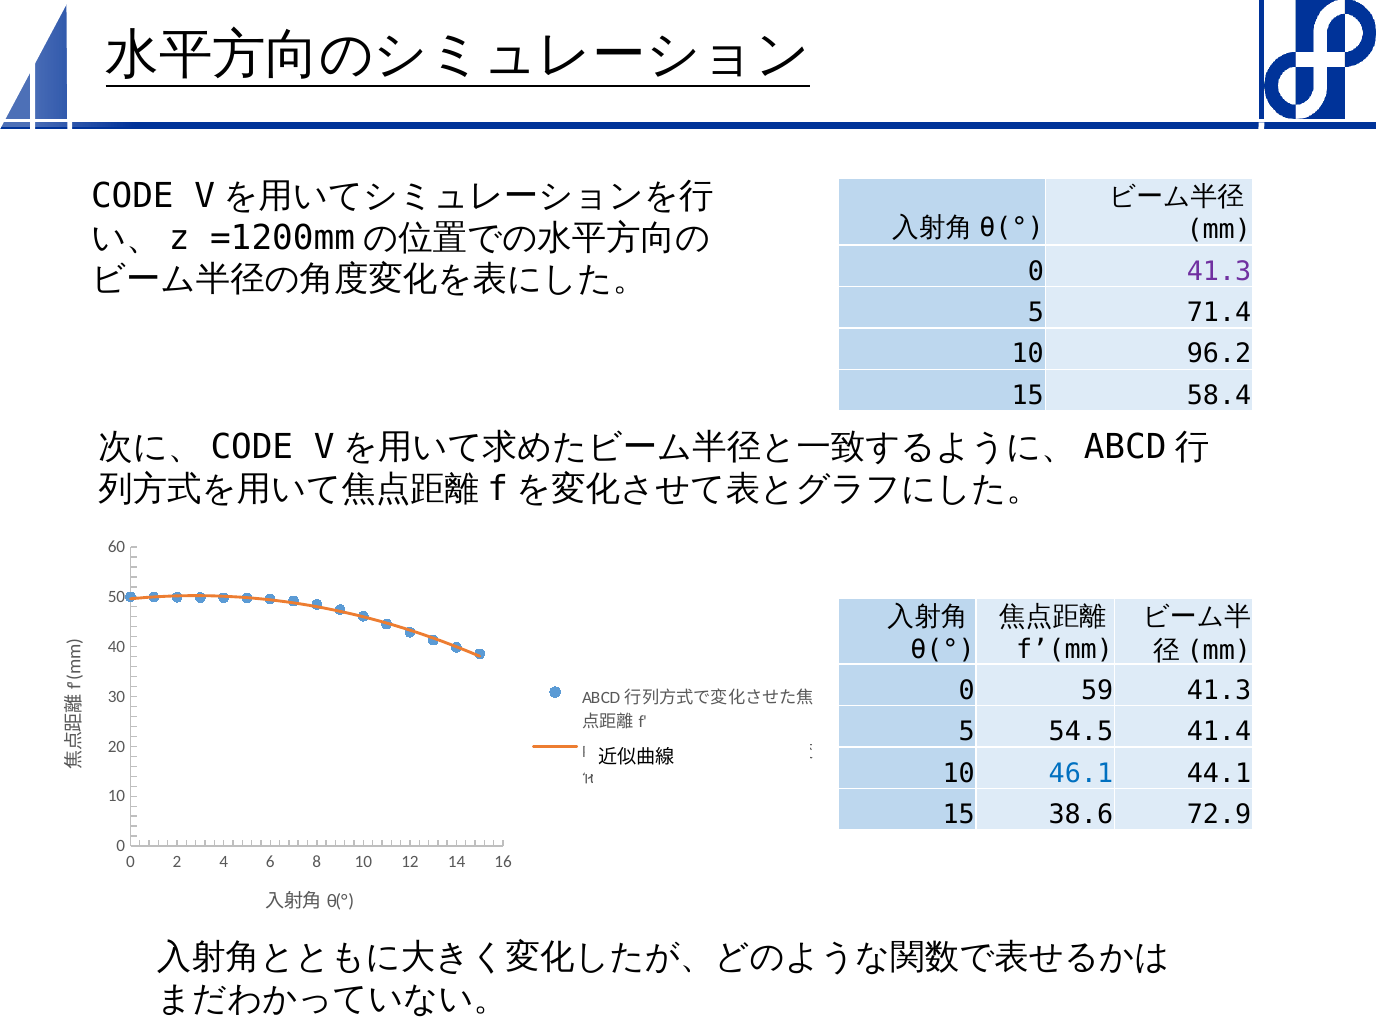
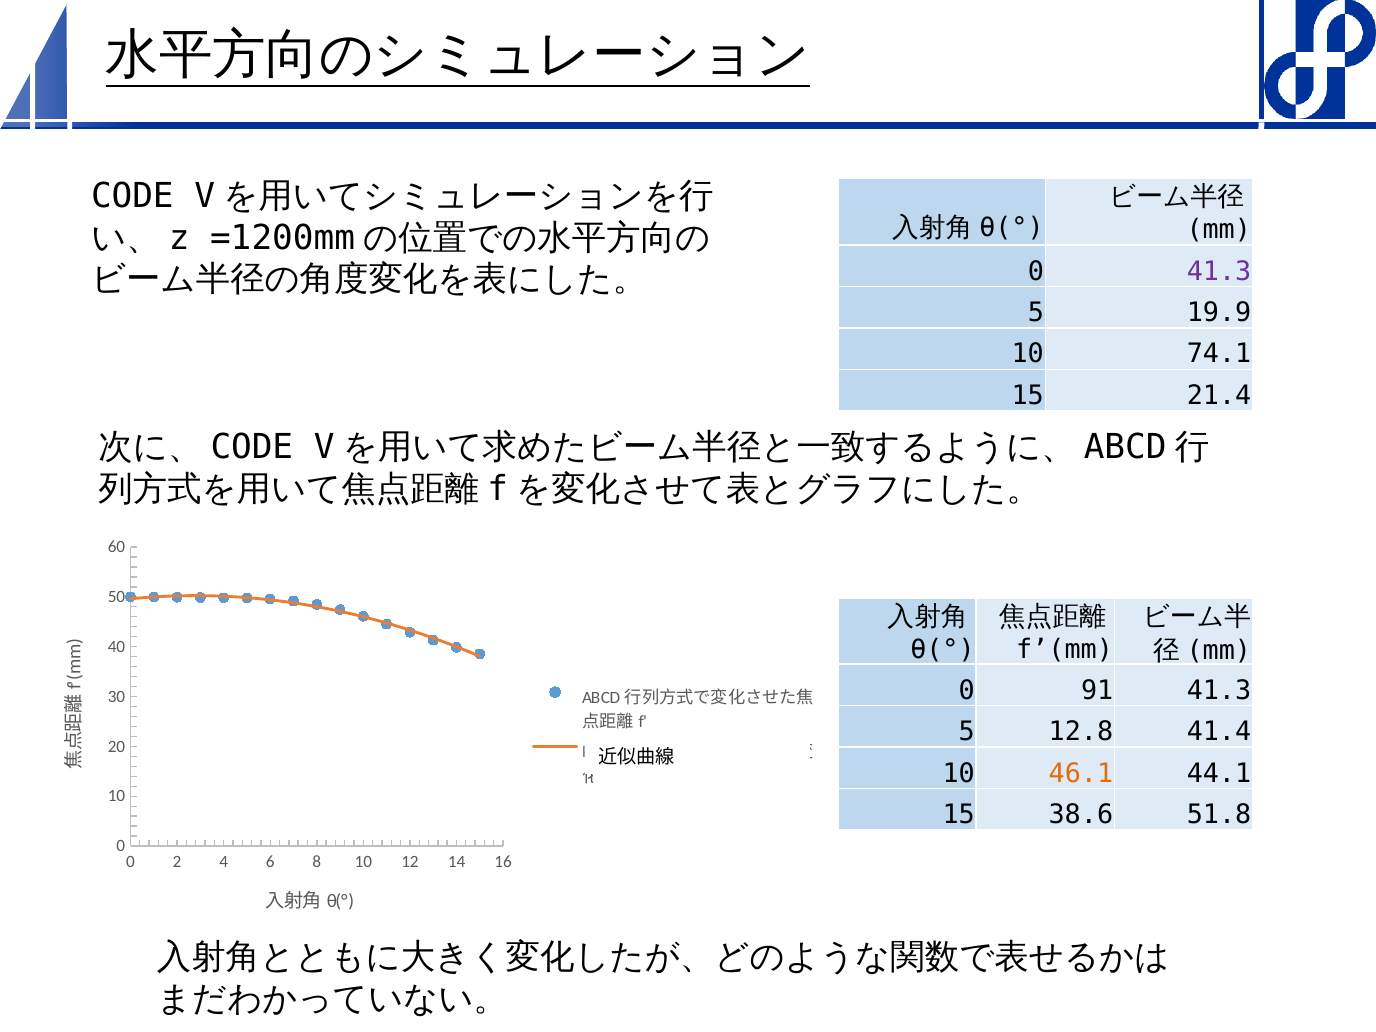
71.4: 71.4 -> 19.9 (1219, 313)
96.2: 96.2 -> 74.1 (1219, 354)
58.4: 58.4 -> 21.4 (1219, 396)
59: 59 -> 91 (1097, 690)
54.5: 54.5 -> 12.8 (1081, 732)
46.1 colour: blue -> orange (1081, 773)
72.9: 72.9 -> 51.8 (1219, 815)
